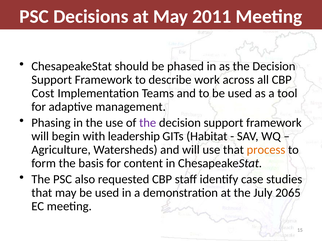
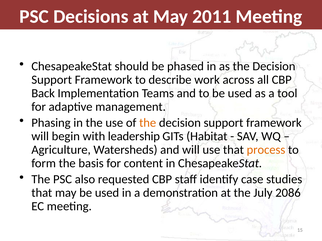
Cost: Cost -> Back (43, 93)
the colour: purple -> orange (148, 123)
2065: 2065 -> 2086 (288, 193)
